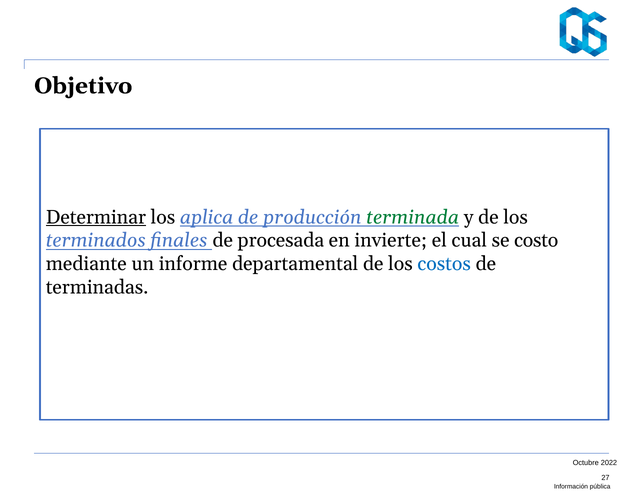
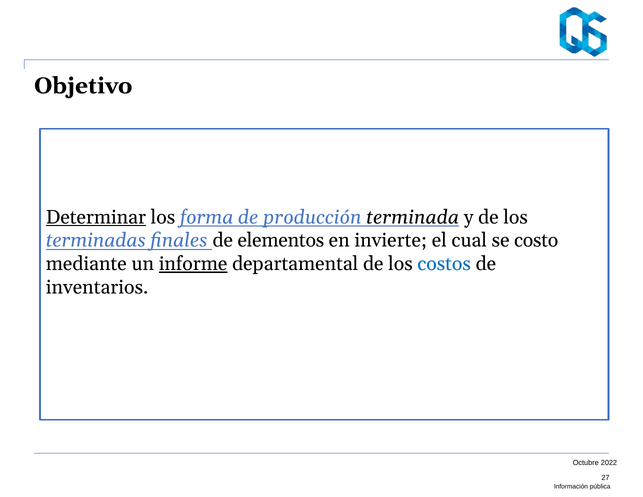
aplica: aplica -> forma (207, 217)
terminada colour: green -> black (413, 217)
terminados: terminados -> terminadas (96, 240)
procesada: procesada -> elementos (281, 240)
informe underline: none -> present (193, 264)
terminadas: terminadas -> inventarios (97, 287)
